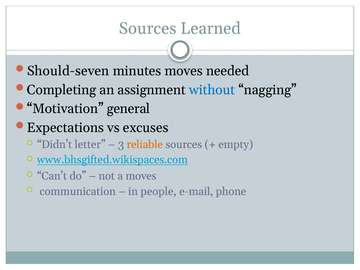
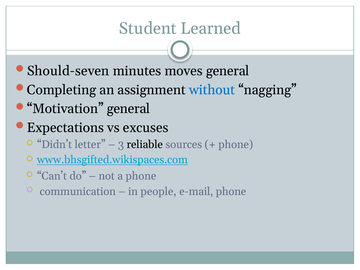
Sources: Sources -> Student (148, 28)
moves needed: needed -> general (228, 71)
reliable colour: orange -> black (145, 144)
empty: empty -> phone (236, 144)
a moves: moves -> phone (141, 176)
